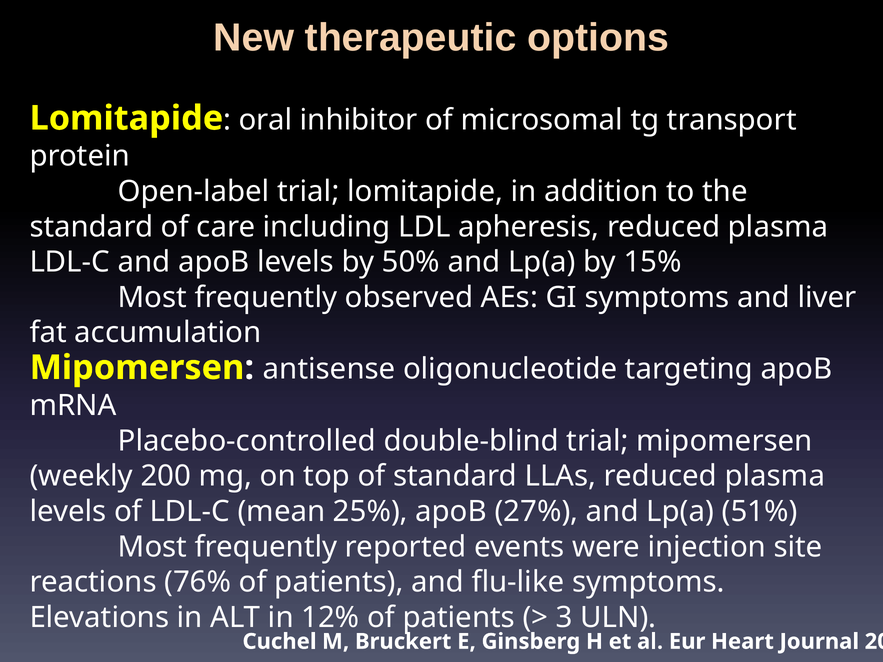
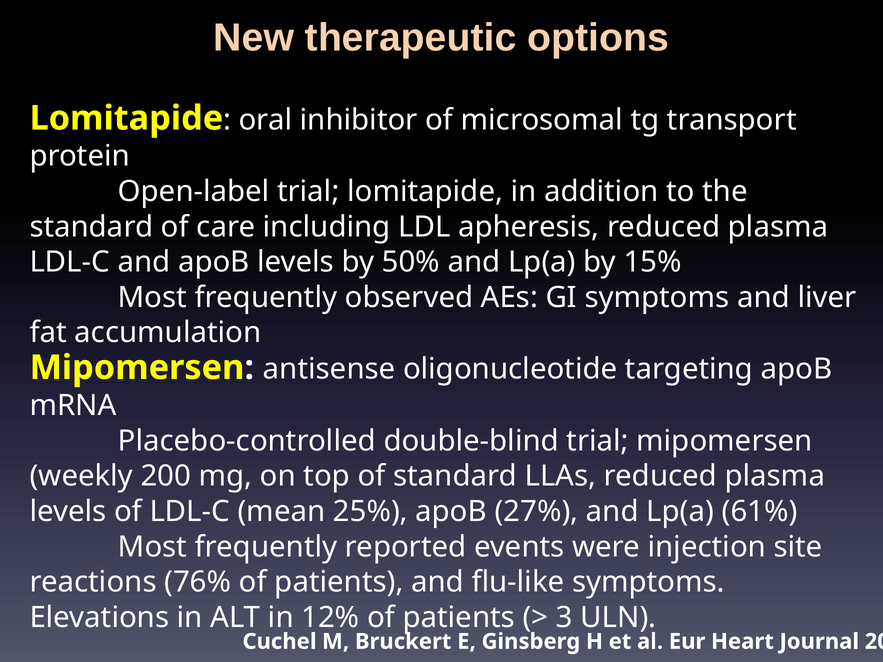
51%: 51% -> 61% (760, 512)
